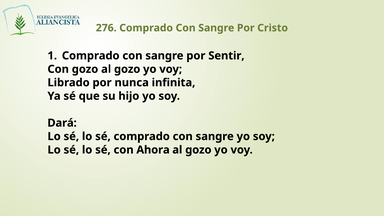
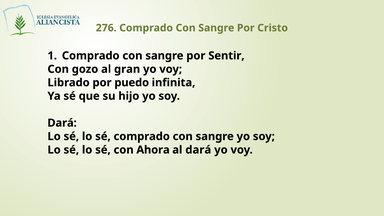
gozo al gozo: gozo -> gran (127, 69)
nunca: nunca -> puedo (132, 83)
gozo: gozo -> dará (198, 150)
